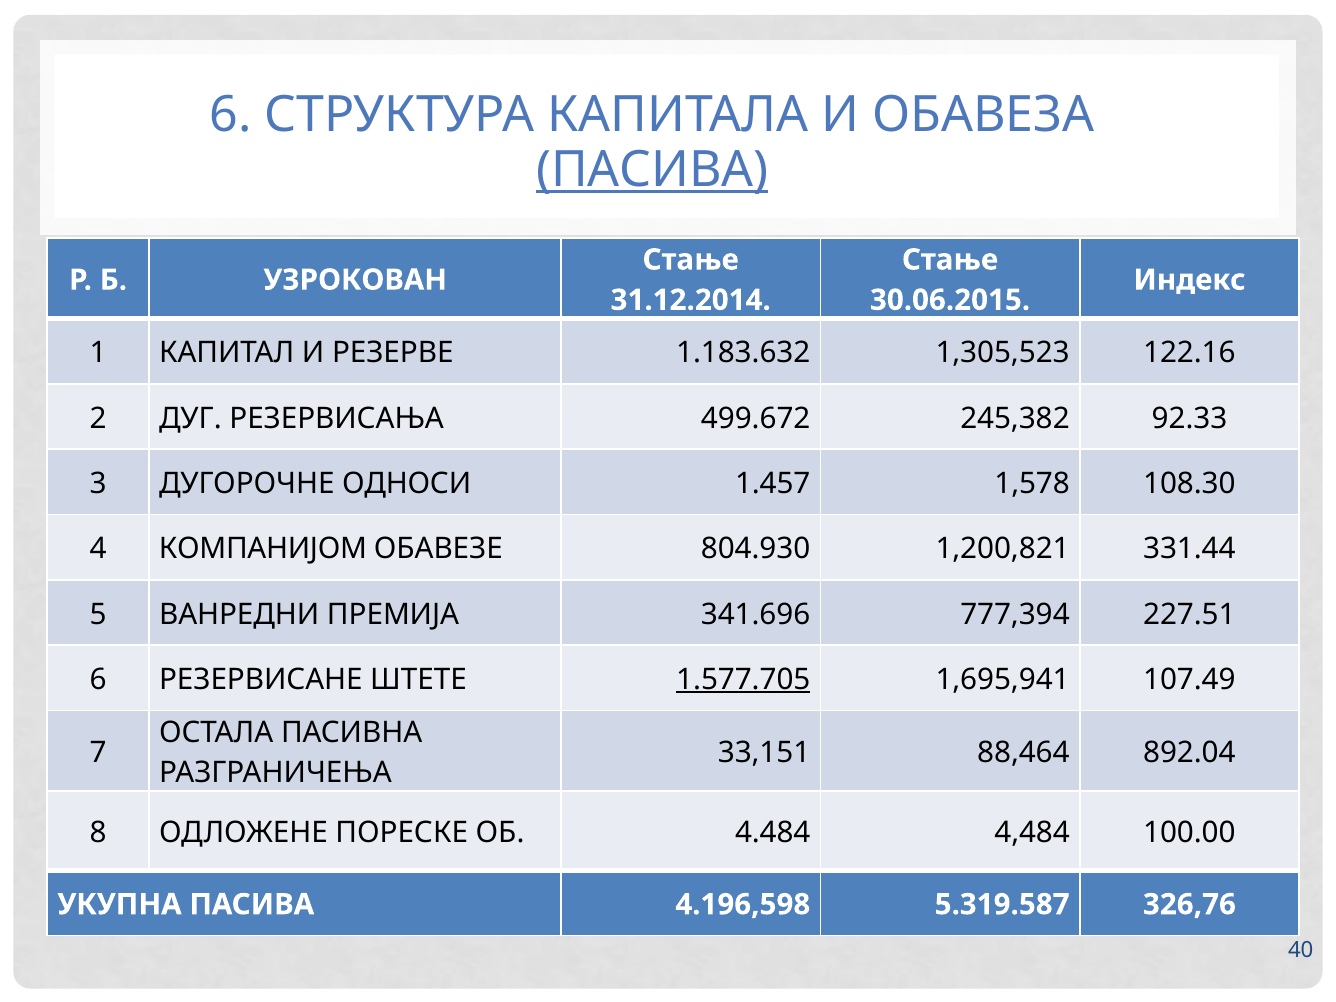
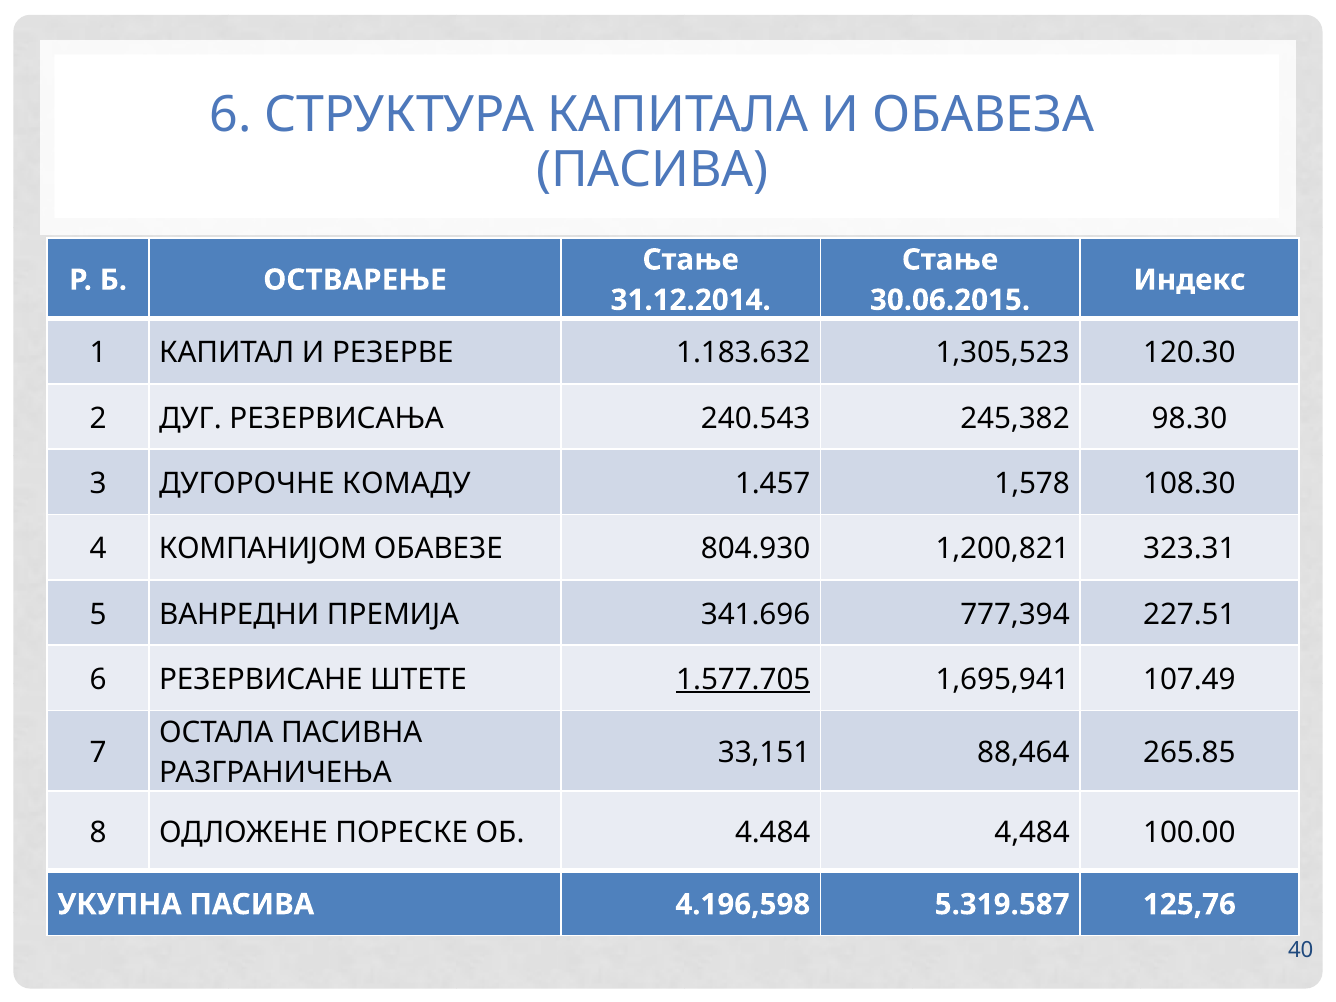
ПАСИВА underline: present -> none (652, 170)
УЗРОКОВАН: УЗРОКОВАН -> ОСТВАРЕЊЕ (355, 280)
122.16: 122.16 -> 120.30 (1189, 353)
499.672: 499.672 -> 240.543 (756, 418)
92.33: 92.33 -> 98.30 (1190, 418)
ОДНОСИ: ОДНОСИ -> КОМАДУ (406, 484)
331.44: 331.44 -> 323.31 (1189, 549)
892.04: 892.04 -> 265.85 (1189, 753)
326,76: 326,76 -> 125,76 (1189, 904)
